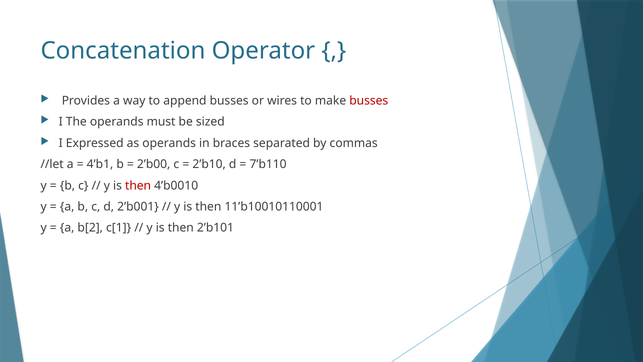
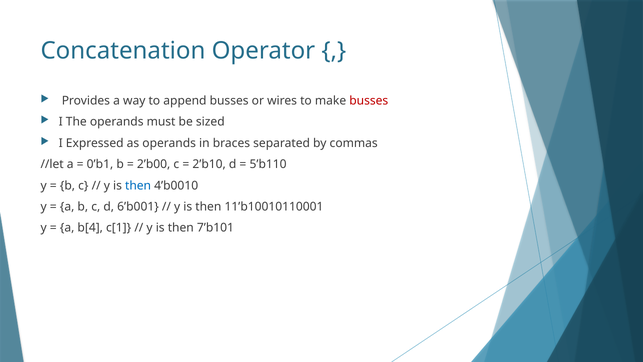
4’b1: 4’b1 -> 0’b1 (100, 164)
7’b110: 7’b110 -> 5’b110 (268, 164)
then colour: red -> blue (138, 185)
2’b001: 2’b001 -> 6’b001 (138, 207)
b[2: b[2 -> b[4 (90, 228)
2’b101: 2’b101 -> 7’b101 (215, 228)
